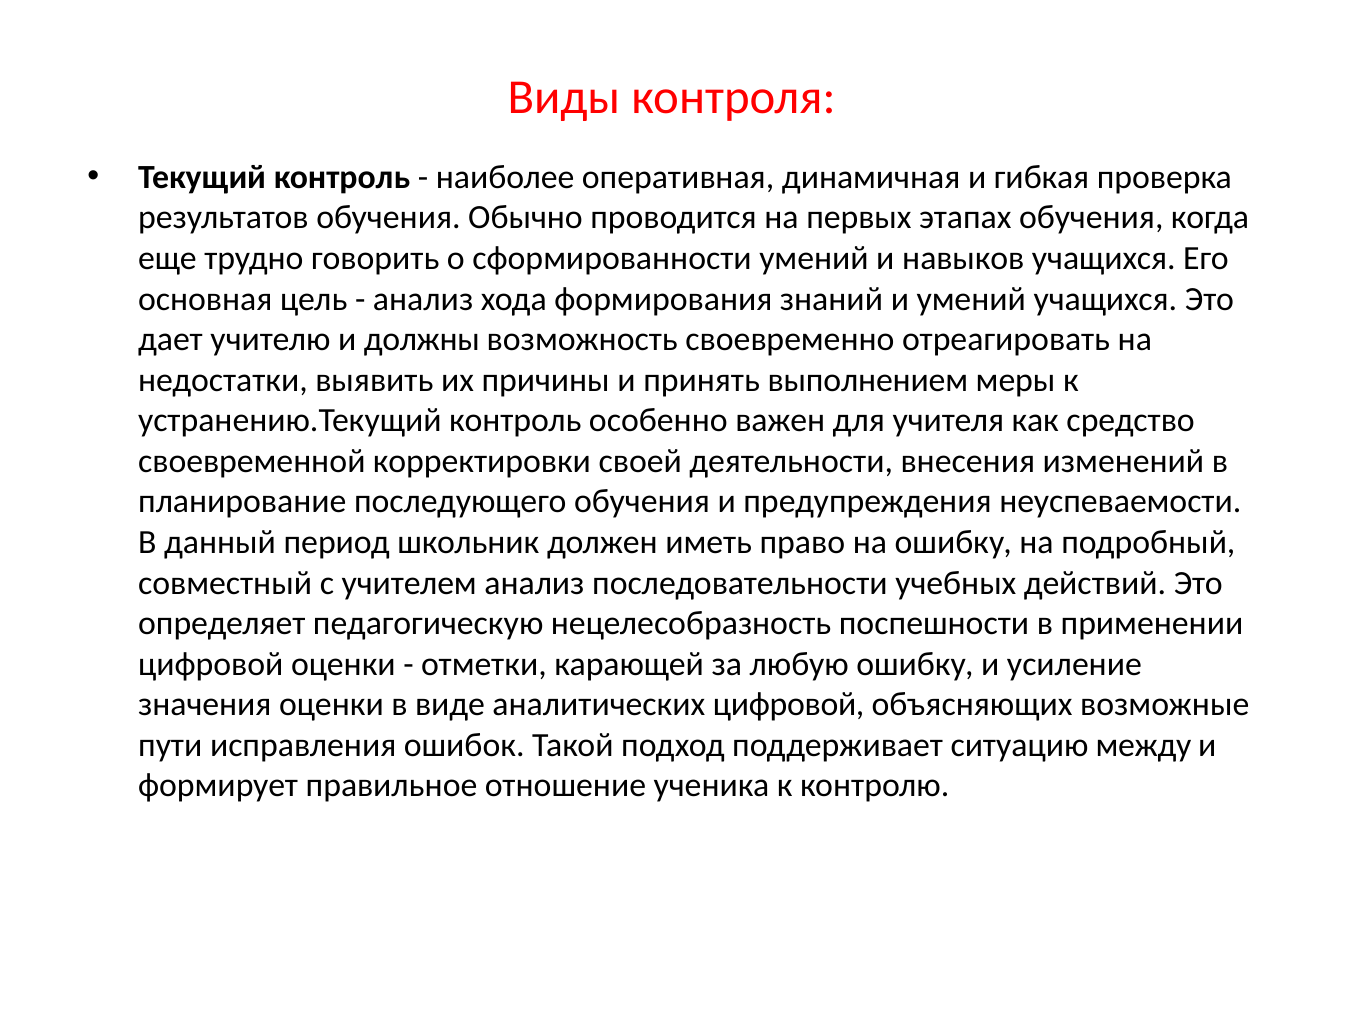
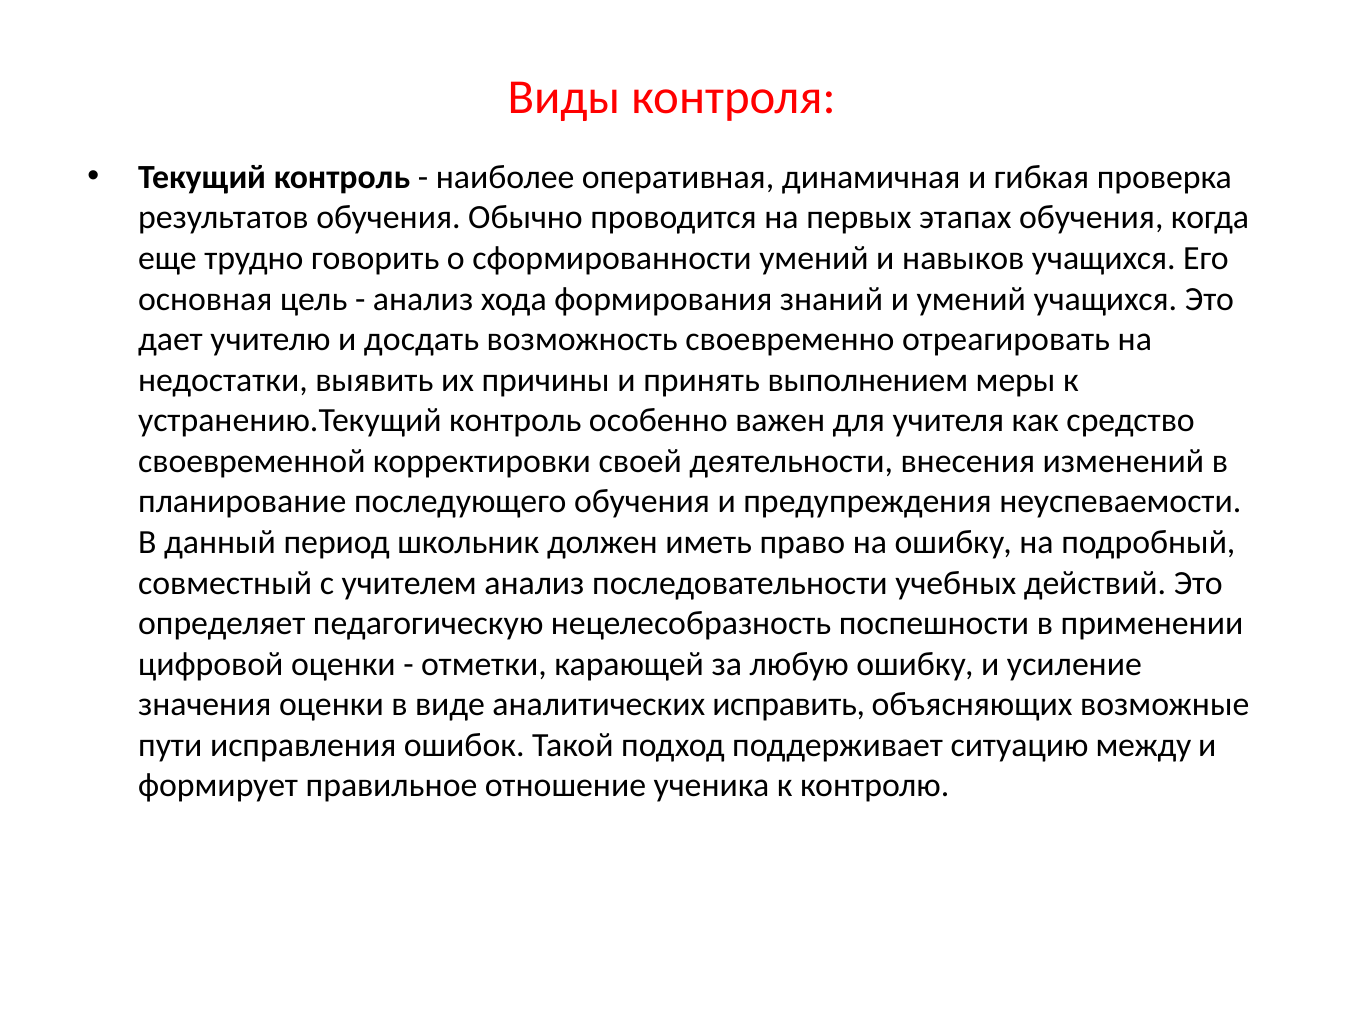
должны: должны -> досдать (422, 340)
аналитических цифровой: цифровой -> исправить (789, 705)
